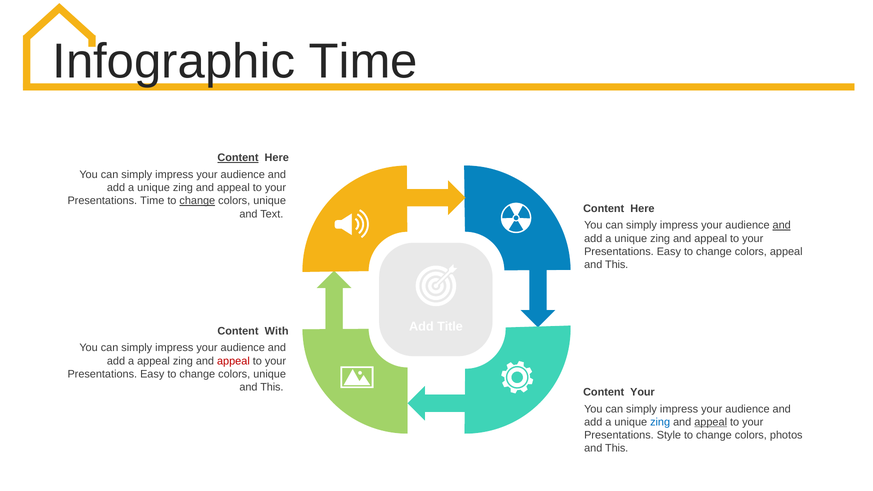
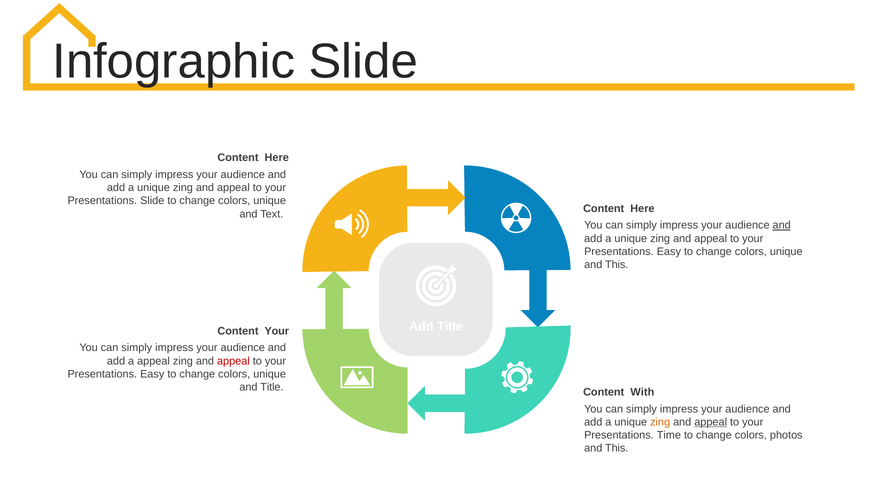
Infographic Time: Time -> Slide (363, 62)
Content underline: present -> none (238, 158)
Presentations Time: Time -> Slide (152, 201)
change underline: present -> none (197, 201)
appeal: appeal -> unique (786, 252)
Content With: With -> Your (277, 331)
This: This -> Title (272, 387)
Content Your: Your -> With (642, 392)
zing colour: blue -> orange (660, 422)
Style: Style -> Time (669, 435)
